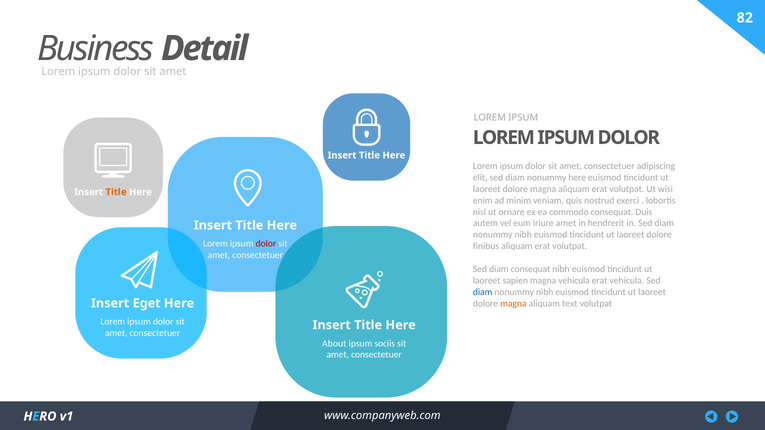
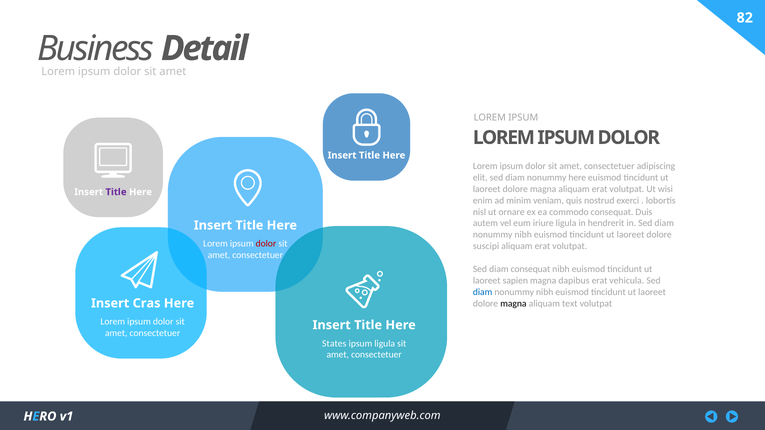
Title colour: orange -> purple (116, 192)
iriure amet: amet -> ligula (566, 223)
finibus: finibus -> suscipi (486, 246)
magna vehicula: vehicula -> dapibus (574, 281)
magna colour: orange -> black (513, 304)
Eget: Eget -> Cras (147, 303)
About: About -> States (334, 344)
ipsum sociis: sociis -> ligula (385, 344)
